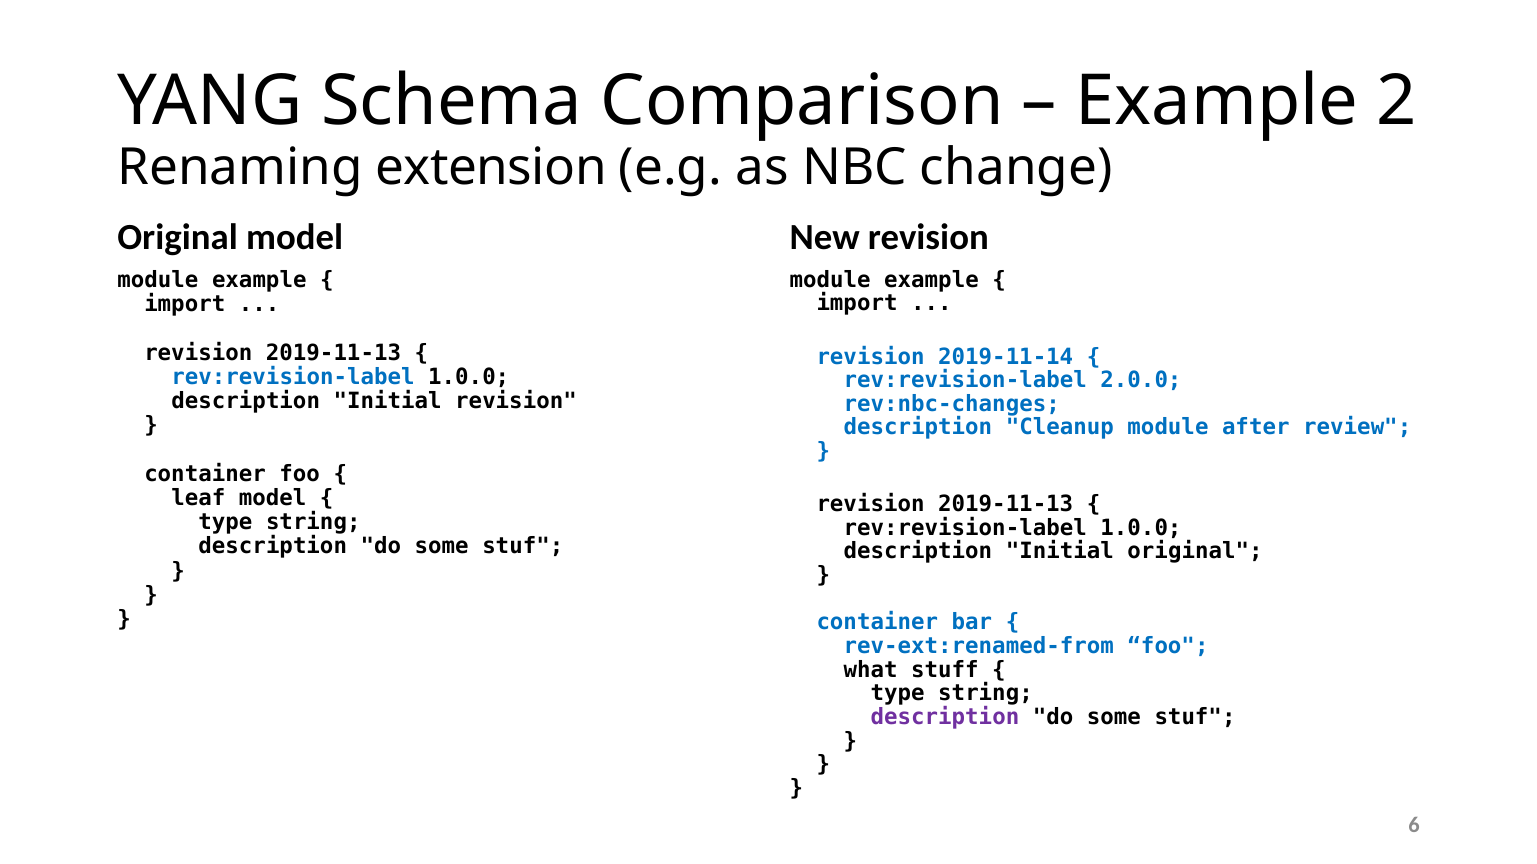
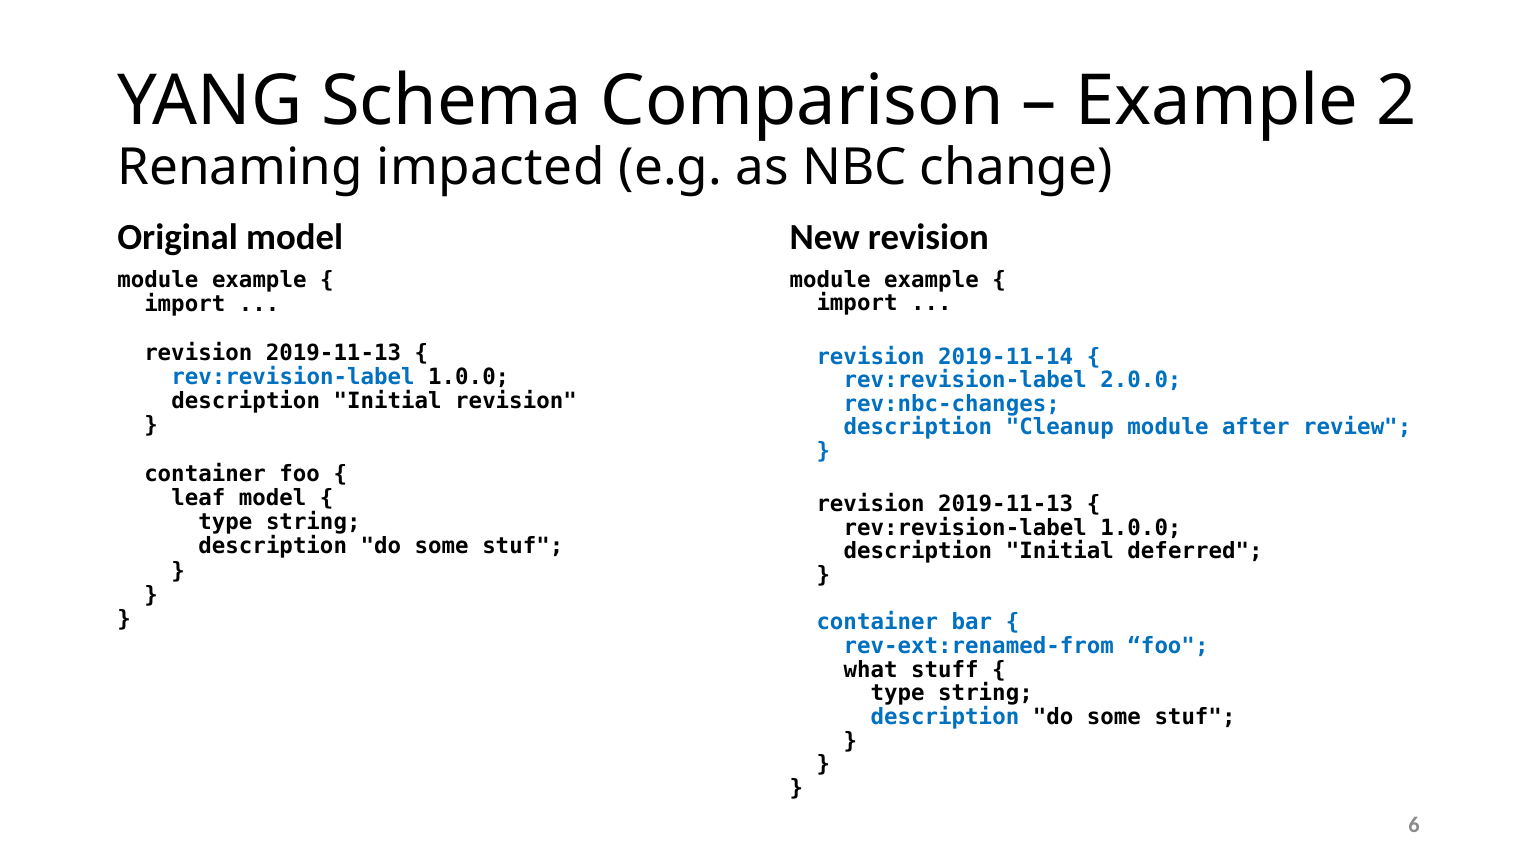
extension: extension -> impacted (491, 167)
Initial original: original -> deferred (1195, 552)
description colour: purple -> blue (945, 717)
